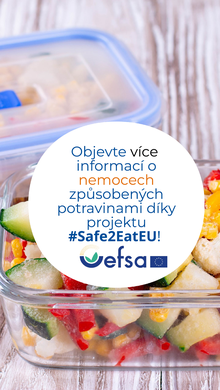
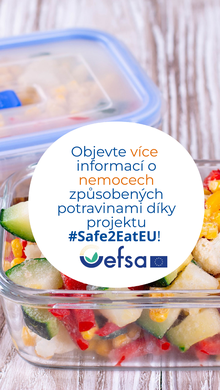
více colour: black -> orange (144, 152)
